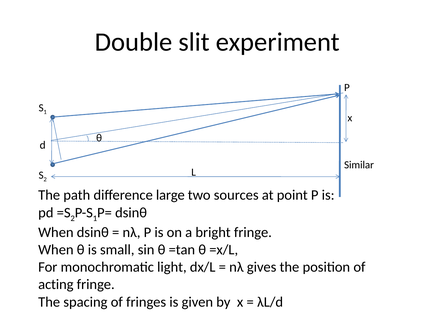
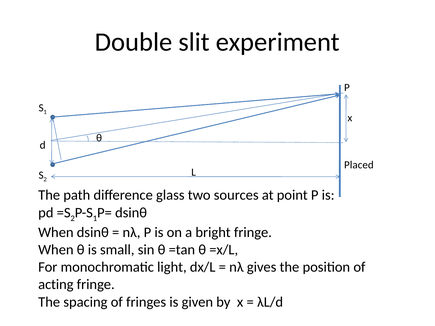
Similar: Similar -> Placed (359, 165)
large: large -> glass (170, 195)
